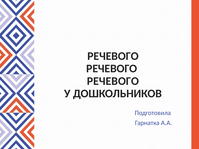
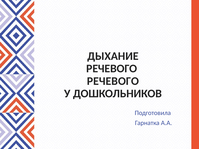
РЕЧЕВОГО: РЕЧЕВОГО -> ДЫХАНИЕ (113, 56)
